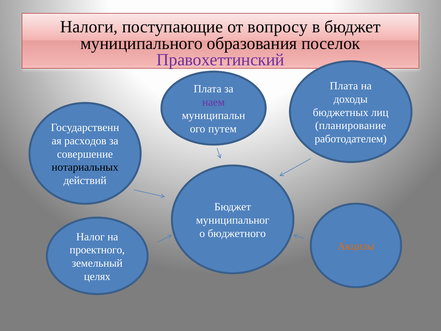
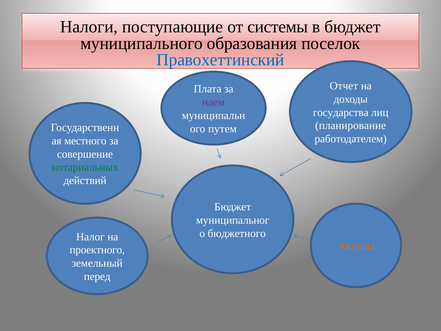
вопросу: вопросу -> системы (278, 27)
Правохеттинский colour: purple -> blue (221, 60)
Плата: Плата -> Отчет (344, 86)
бюджетных: бюджетных -> государства (341, 112)
расходов: расходов -> местного (85, 141)
нотариальных colour: black -> green (85, 167)
целях: целях -> перед (97, 276)
